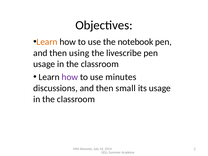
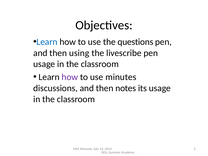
Learn colour: orange -> blue (47, 42)
notebook: notebook -> questions (135, 42)
small: small -> notes (126, 88)
